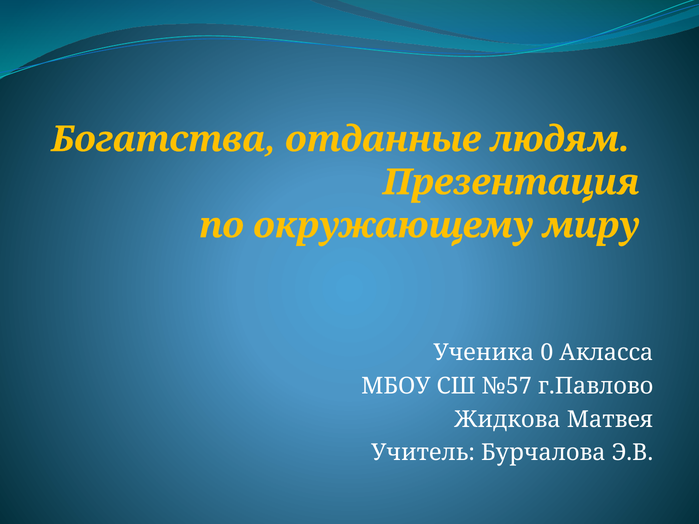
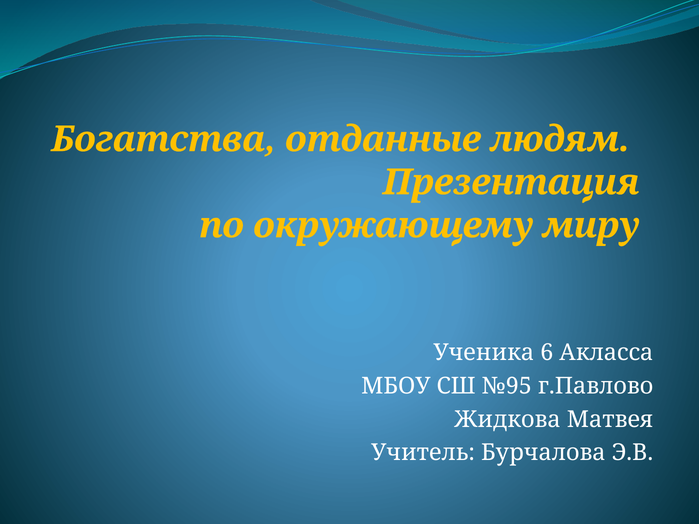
0: 0 -> 6 (547, 353)
№57: №57 -> №95 (507, 386)
